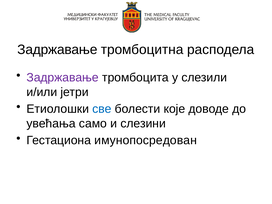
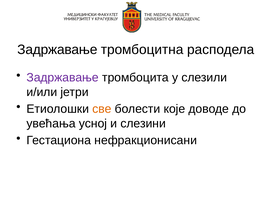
све colour: blue -> orange (102, 109)
само: само -> усној (93, 123)
имунопосредован: имунопосредован -> нефракционисани (146, 140)
